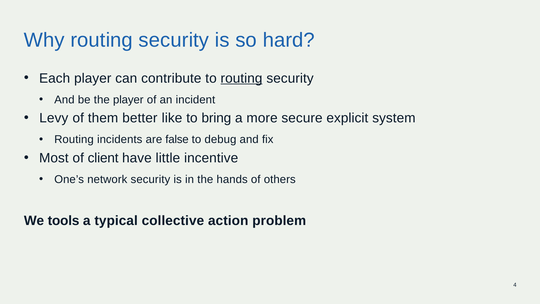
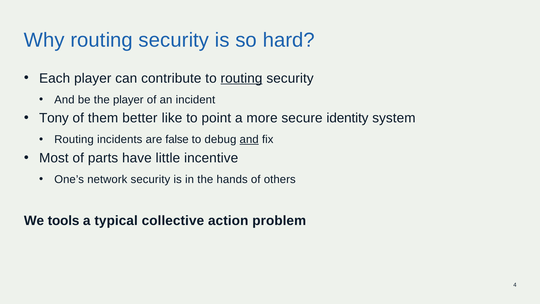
Levy: Levy -> Tony (54, 118)
bring: bring -> point (216, 118)
explicit: explicit -> identity (347, 118)
and underline: none -> present (249, 139)
client: client -> parts (103, 158)
